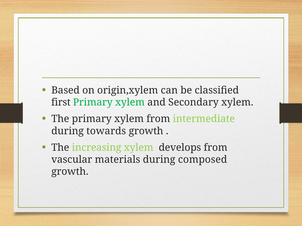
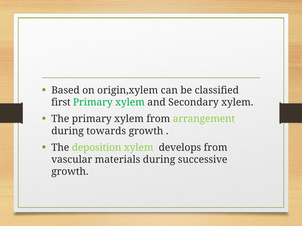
intermediate: intermediate -> arrangement (204, 119)
increasing: increasing -> deposition (97, 148)
composed: composed -> successive (203, 160)
